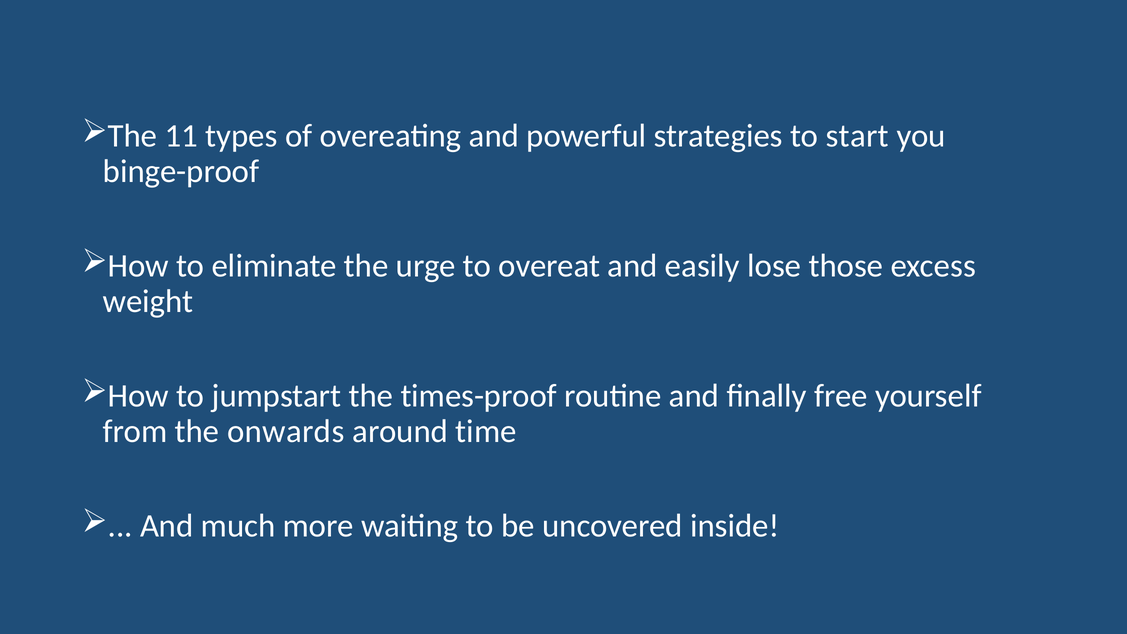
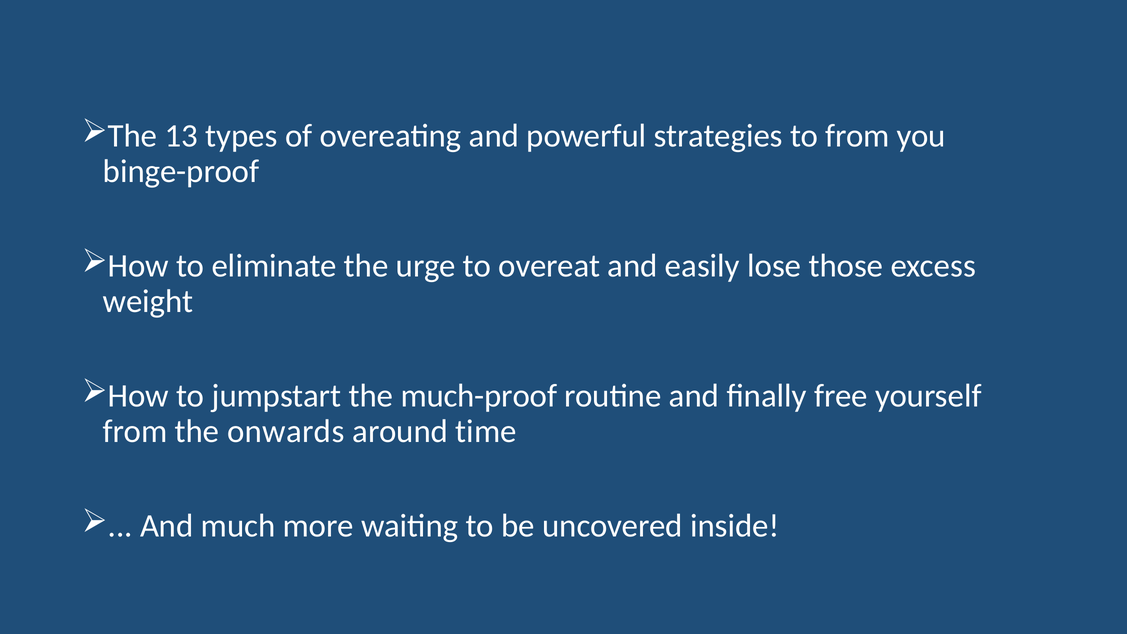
11: 11 -> 13 (181, 136)
to start: start -> from (858, 136)
times-proof: times-proof -> much-proof (479, 396)
